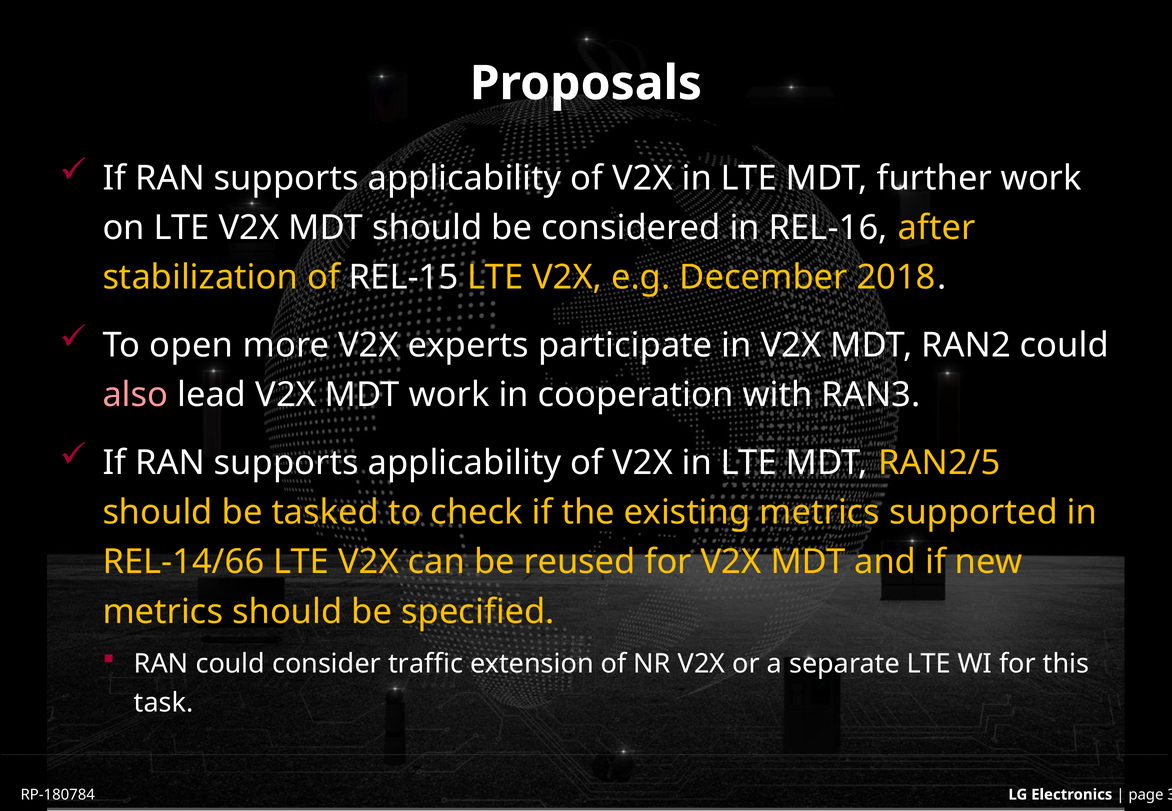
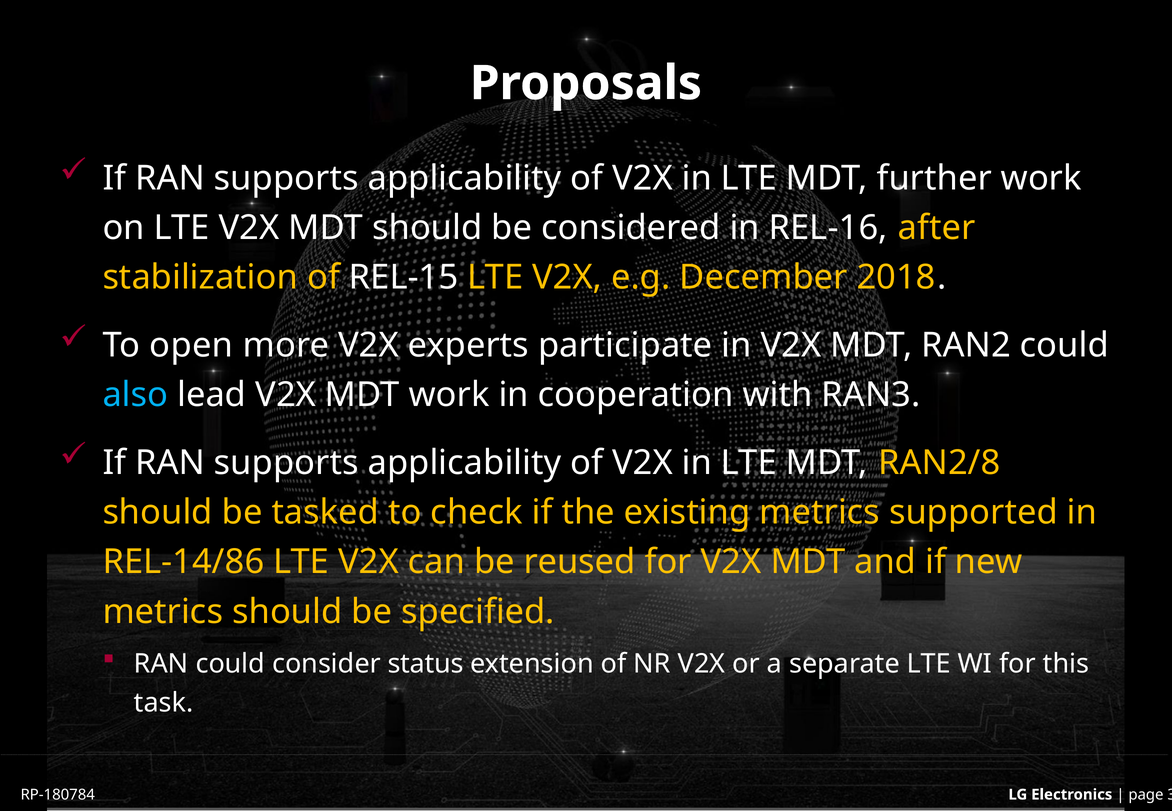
also colour: pink -> light blue (135, 395)
RAN2/5: RAN2/5 -> RAN2/8 (939, 463)
REL-14/66: REL-14/66 -> REL-14/86 (183, 562)
traffic: traffic -> status (426, 664)
